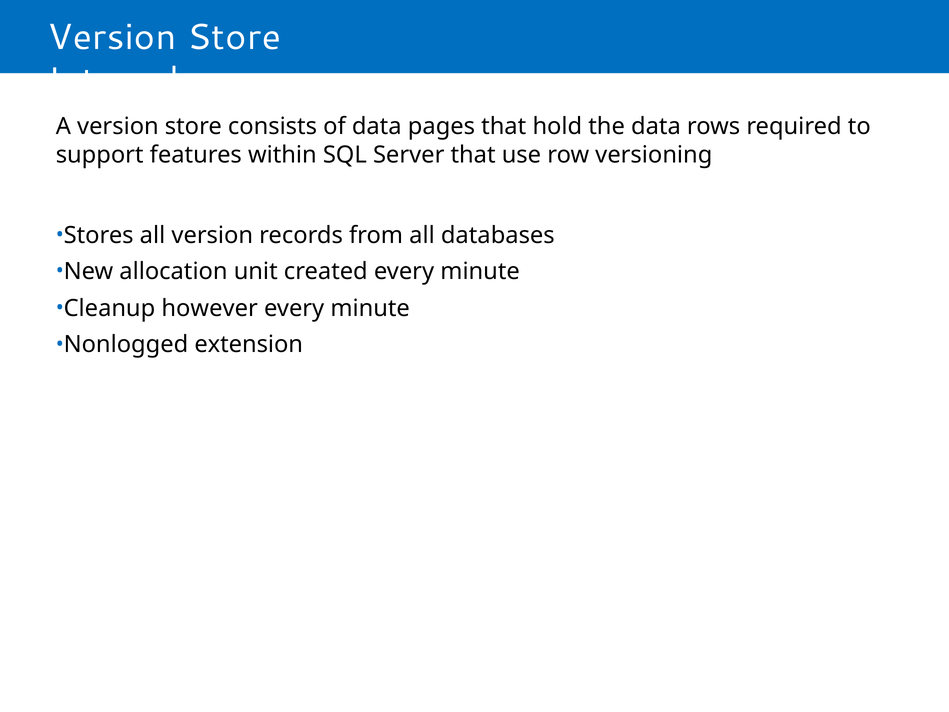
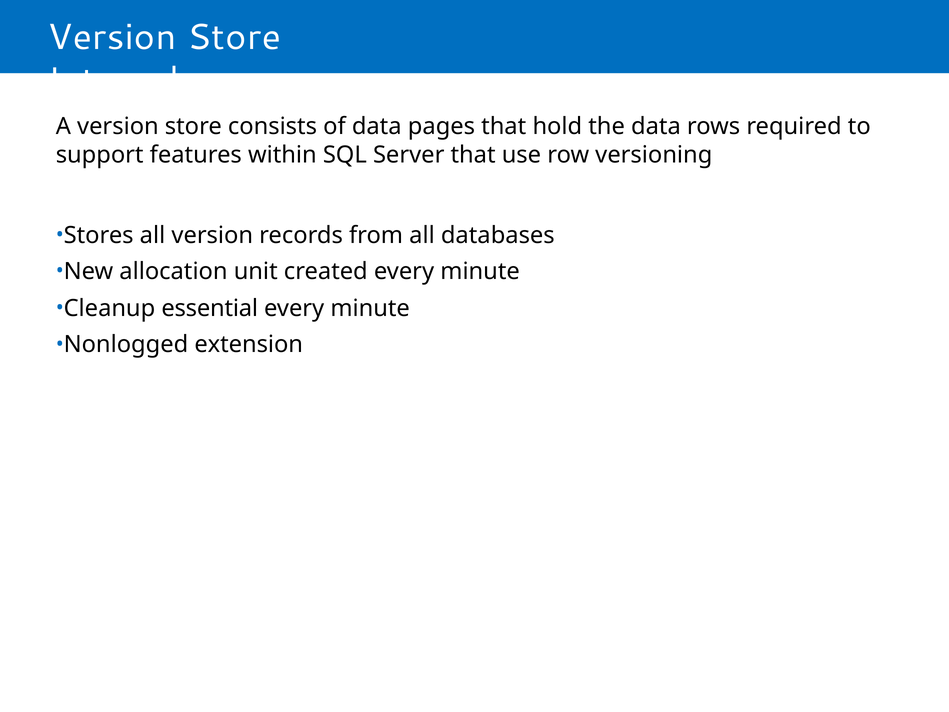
however: however -> essential (210, 308)
